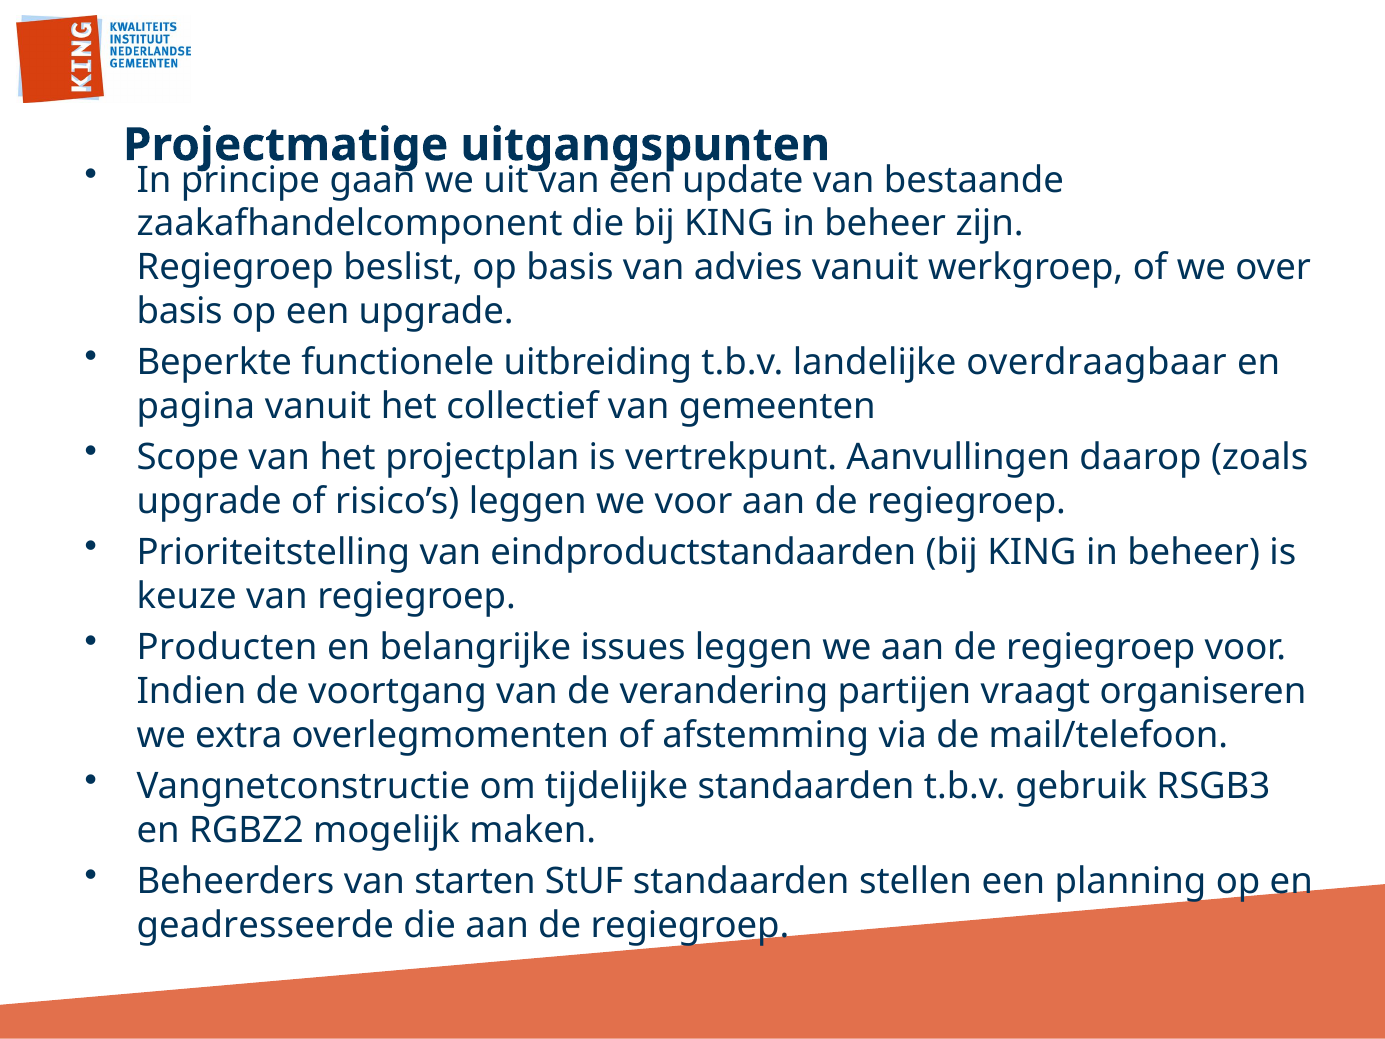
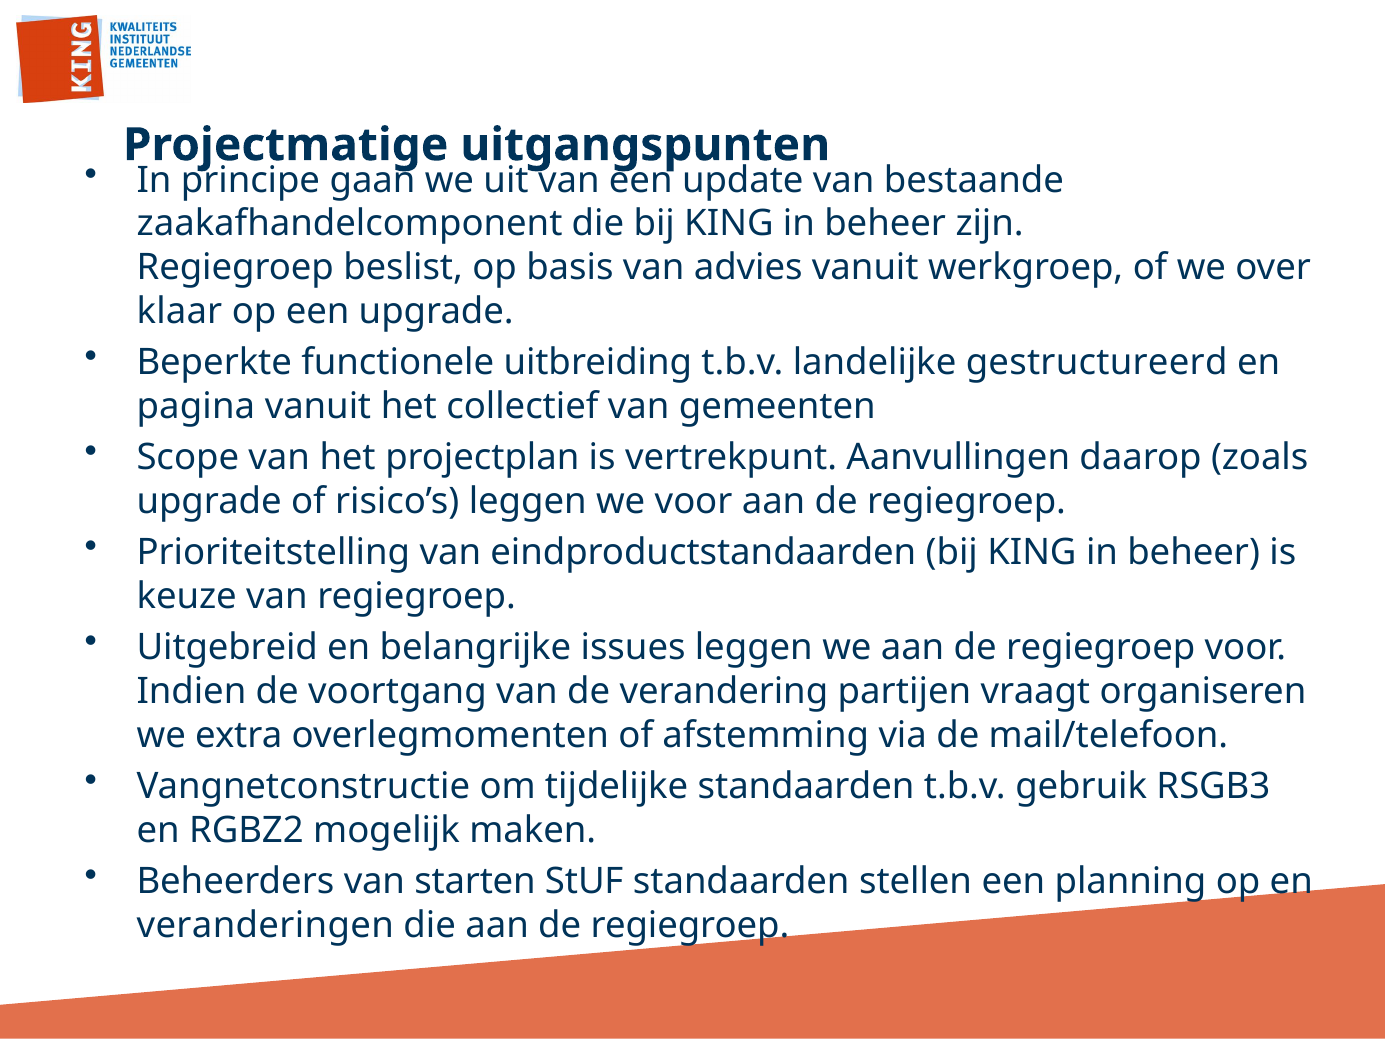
basis: basis -> klaar (179, 311)
overdraagbaar: overdraagbaar -> gestructureerd (1097, 363)
Producten: Producten -> Uitgebreid (227, 648)
geadresseerde: geadresseerde -> veranderingen (265, 925)
